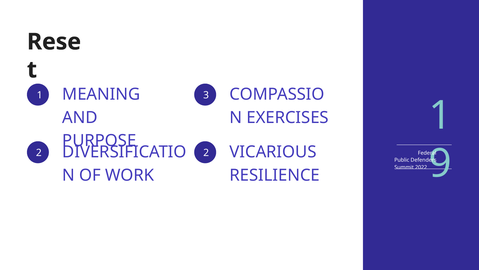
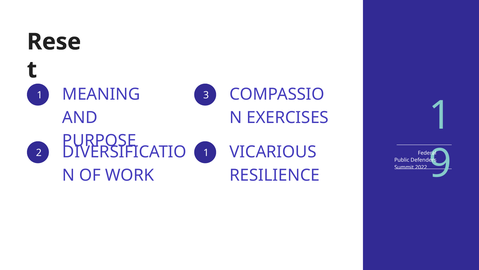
2 2: 2 -> 1 (206, 152)
